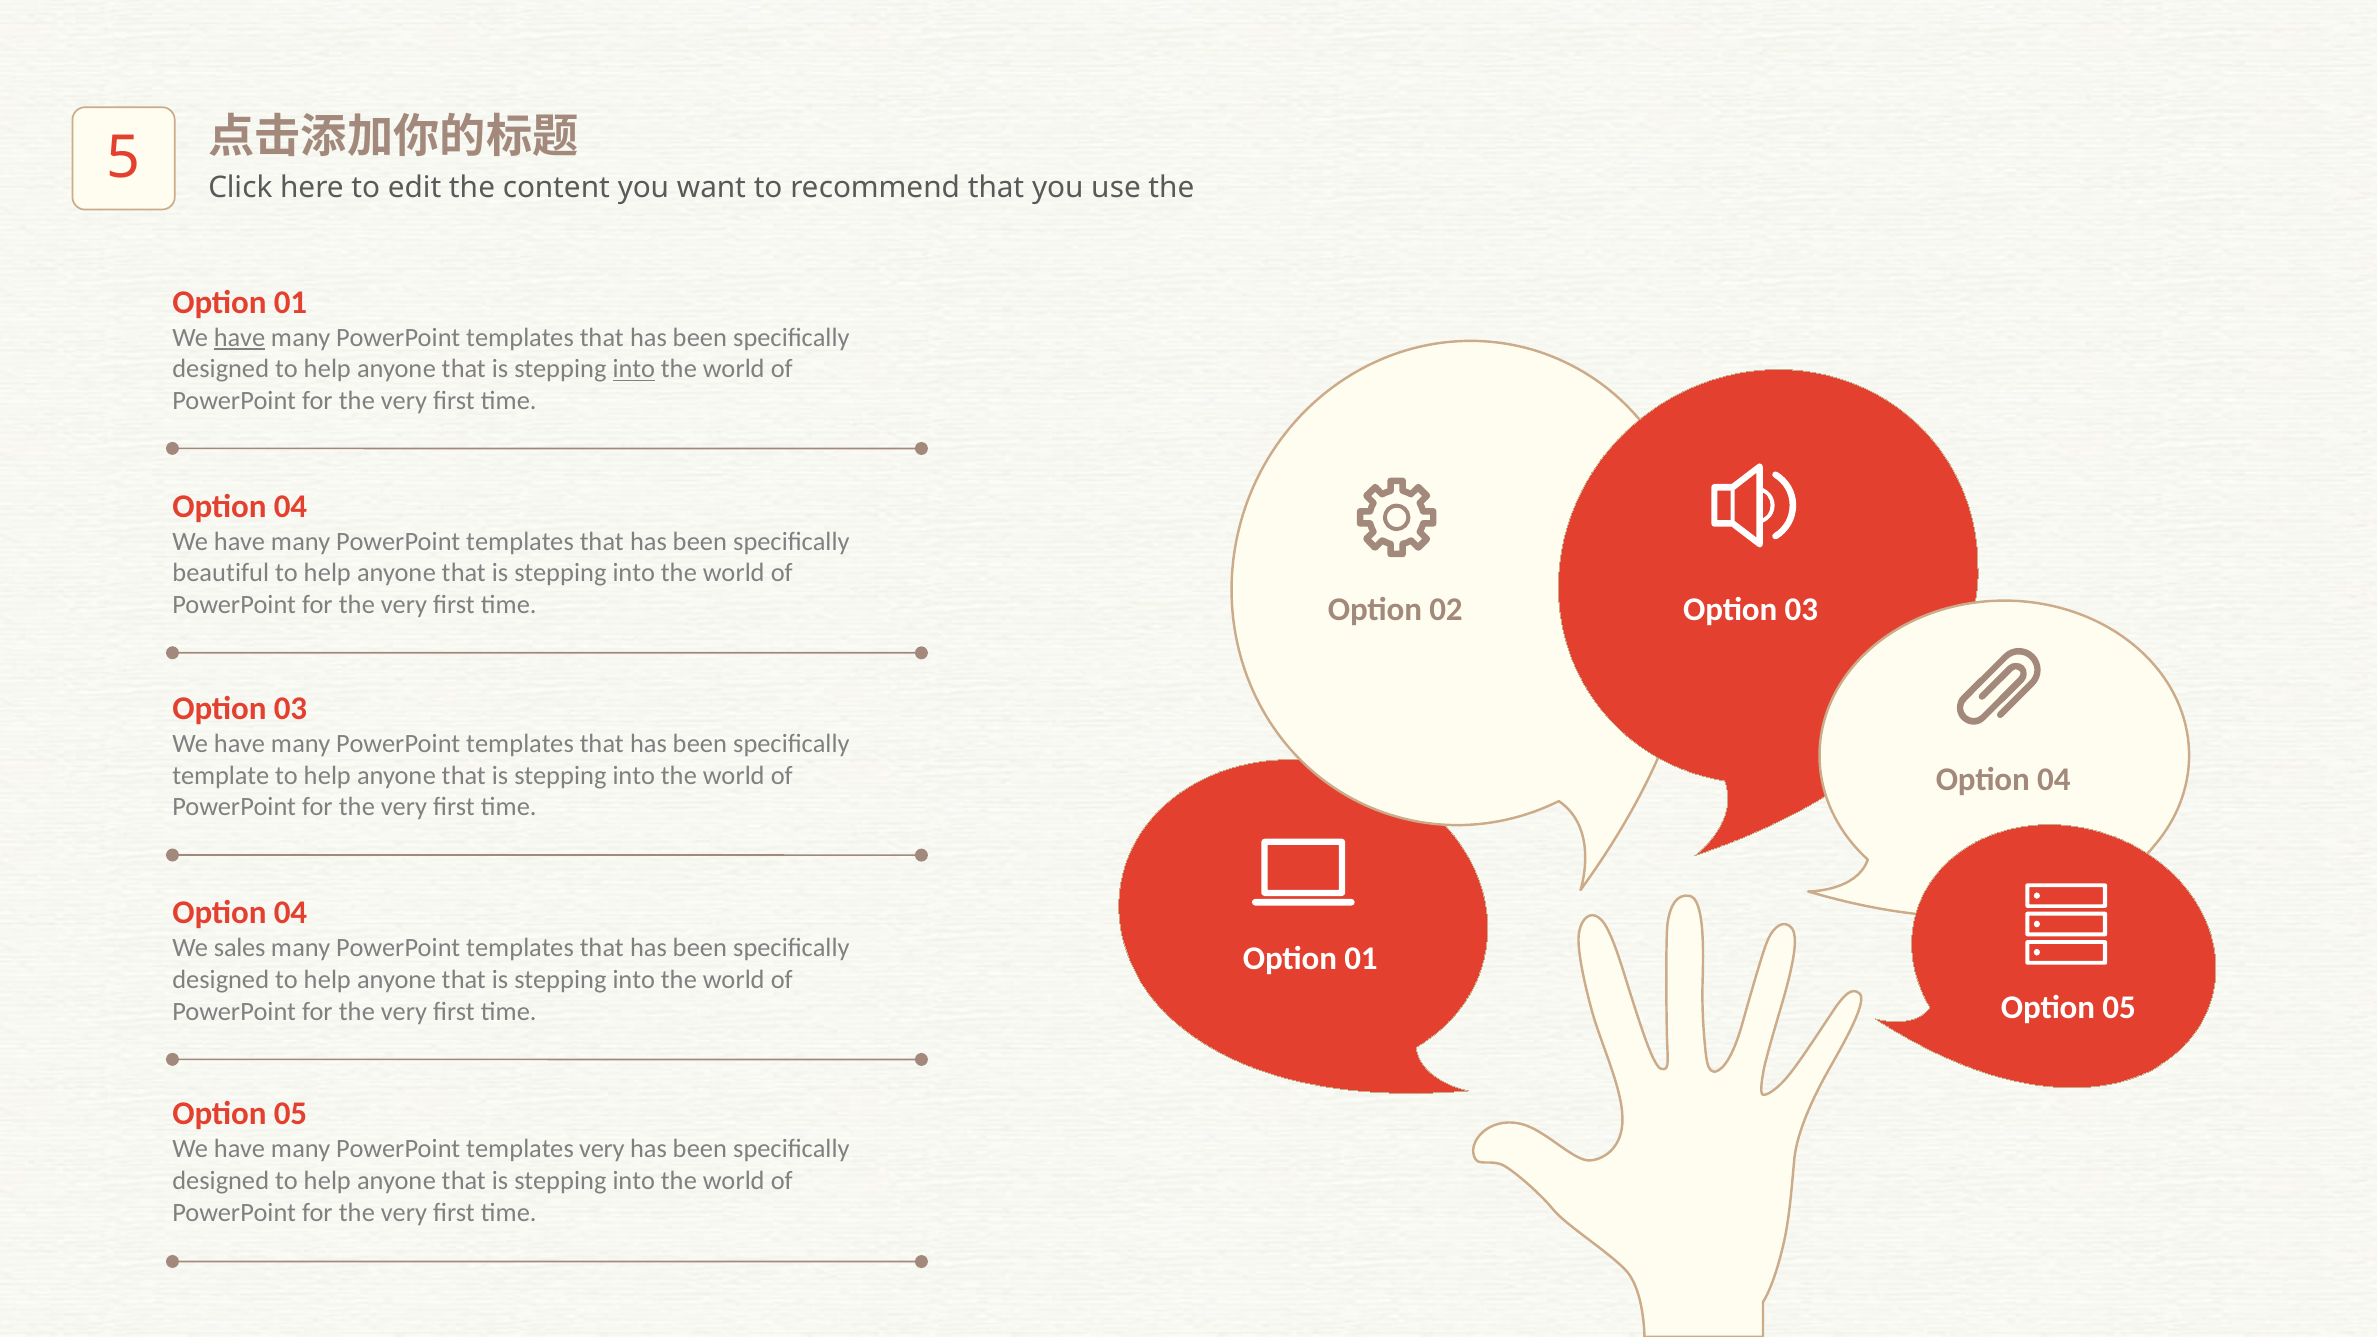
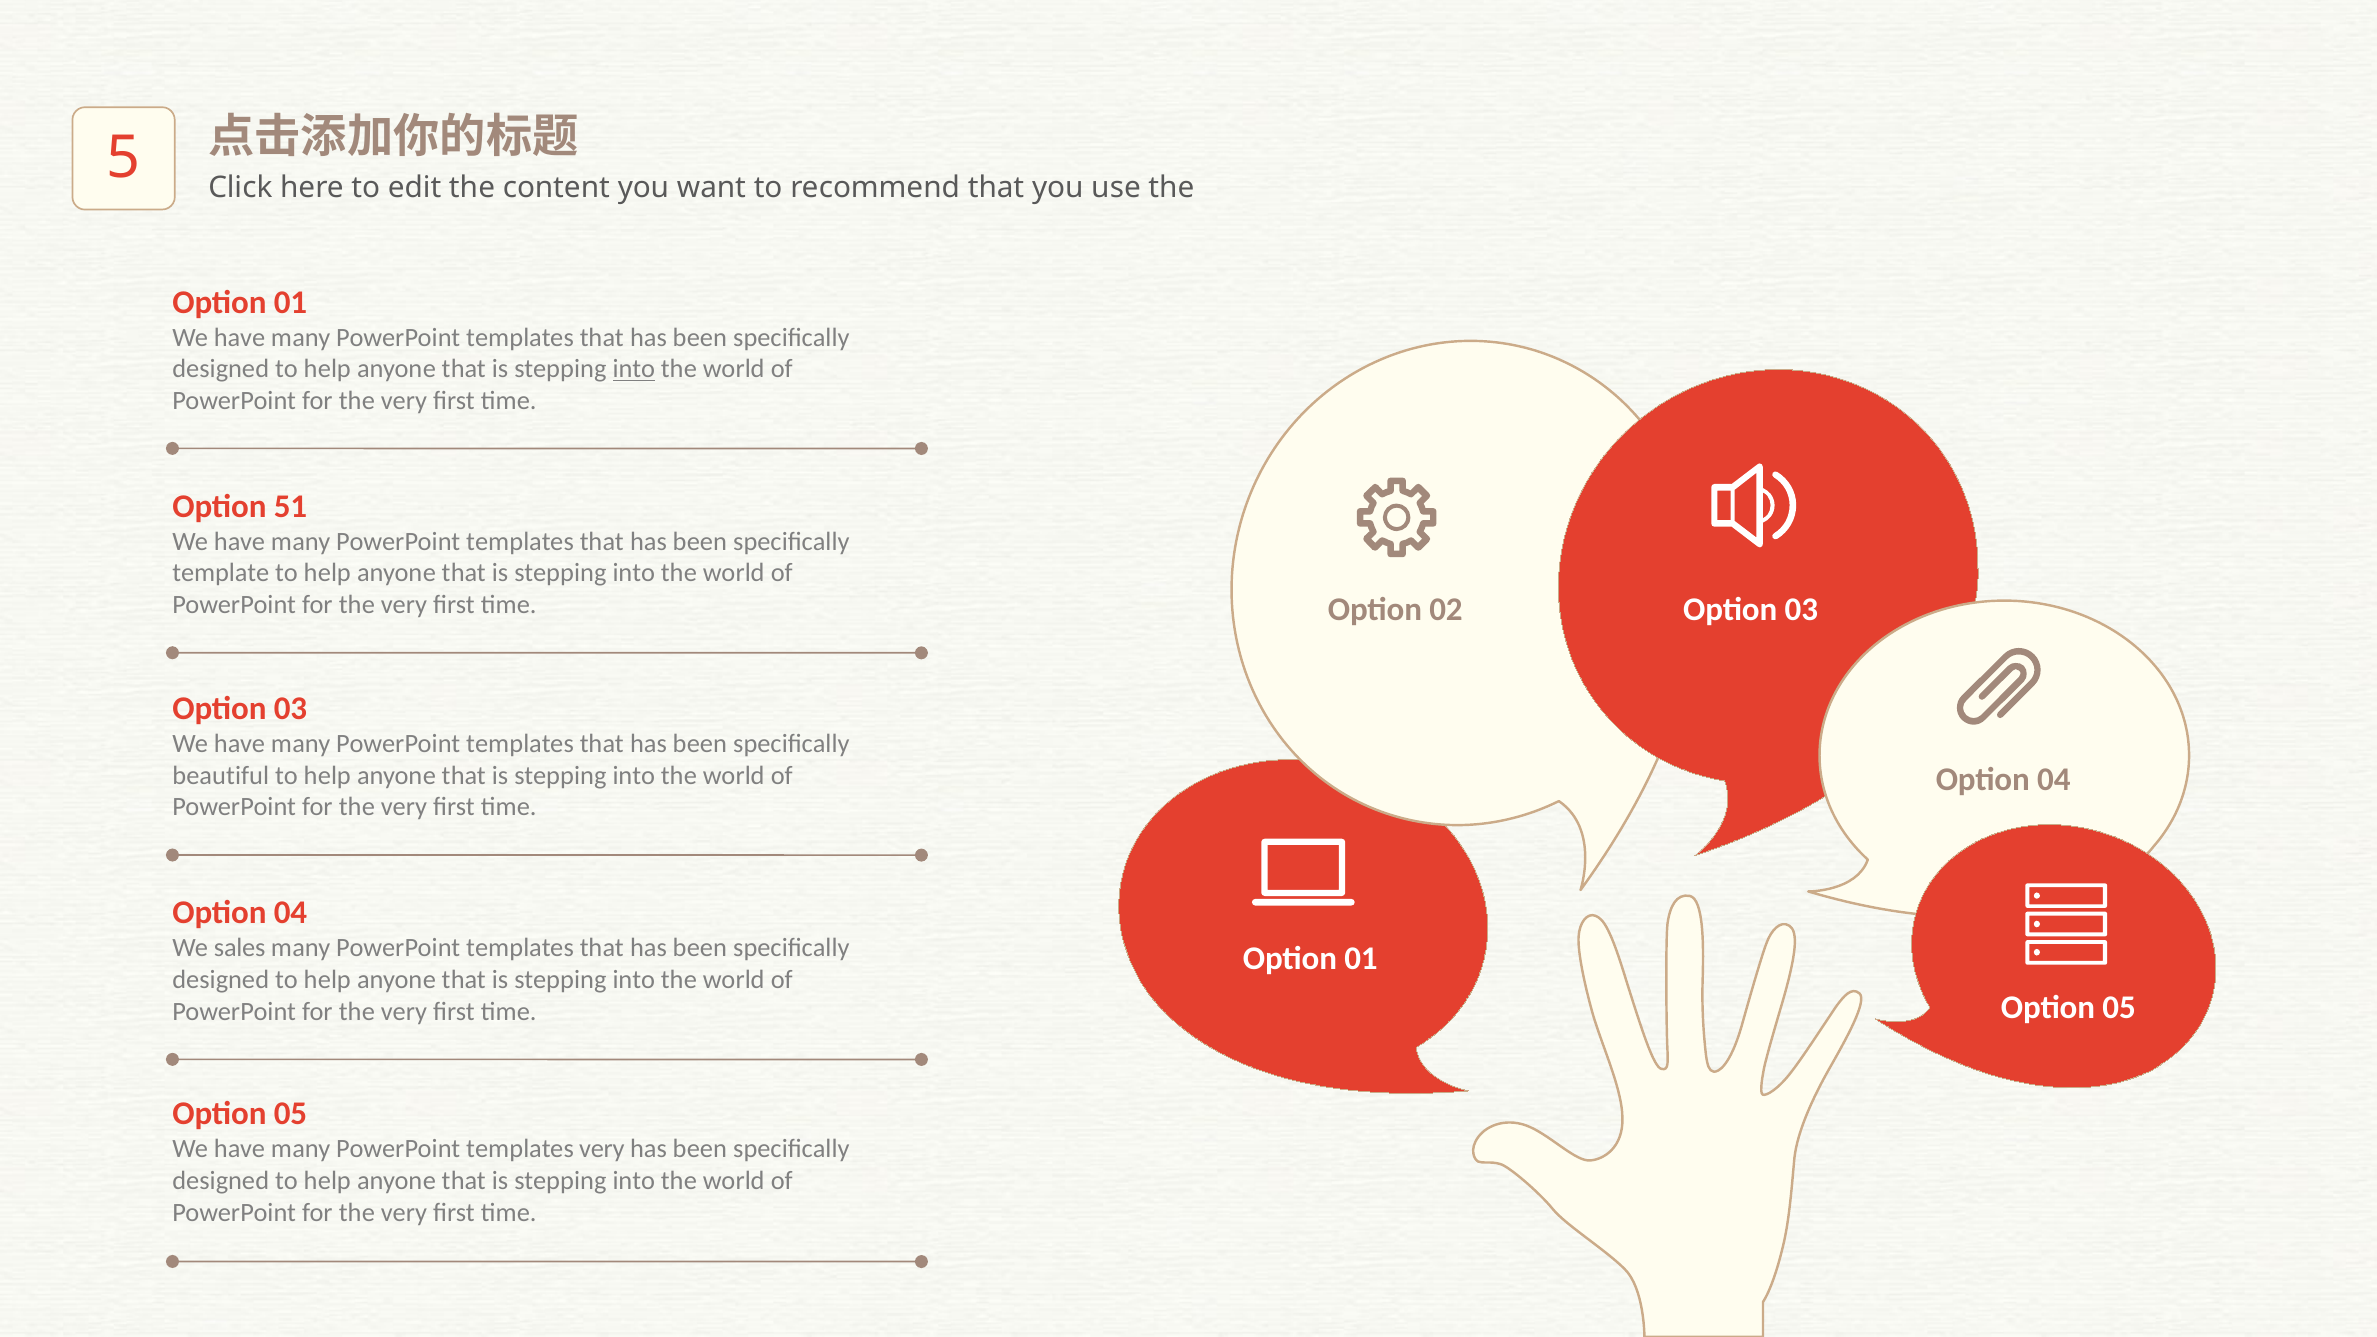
have underline: present -> none (240, 337)
04: 04 -> 51 (290, 506)
beautiful: beautiful -> template (221, 573)
template: template -> beautiful (221, 775)
